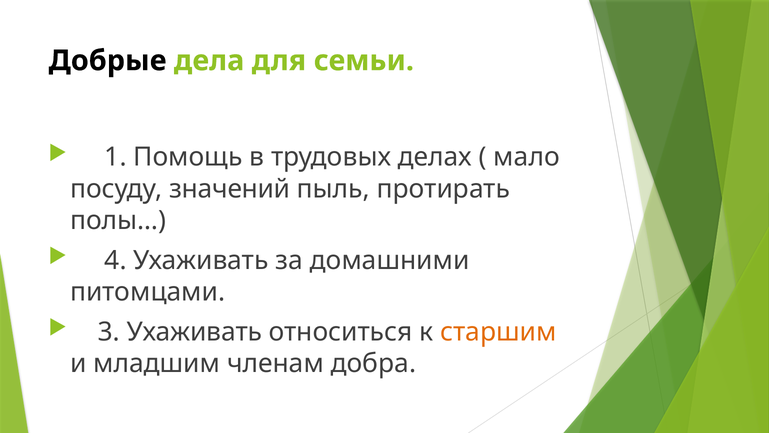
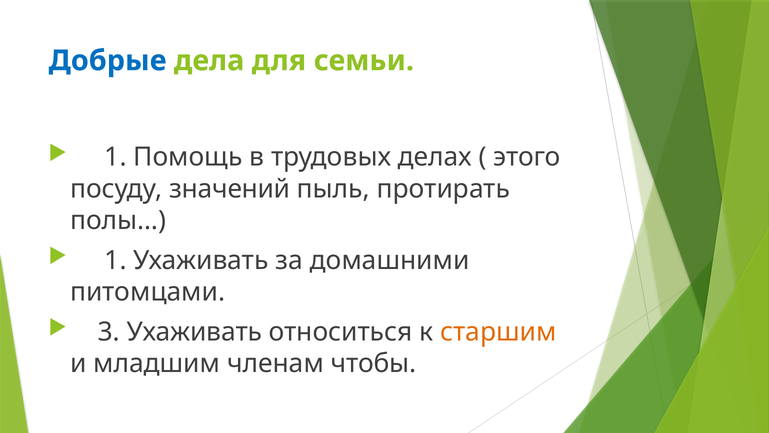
Добрые colour: black -> blue (107, 61)
мало: мало -> этого (527, 157)
4: 4 -> 1 (116, 260)
добра: добра -> чтобы (374, 363)
